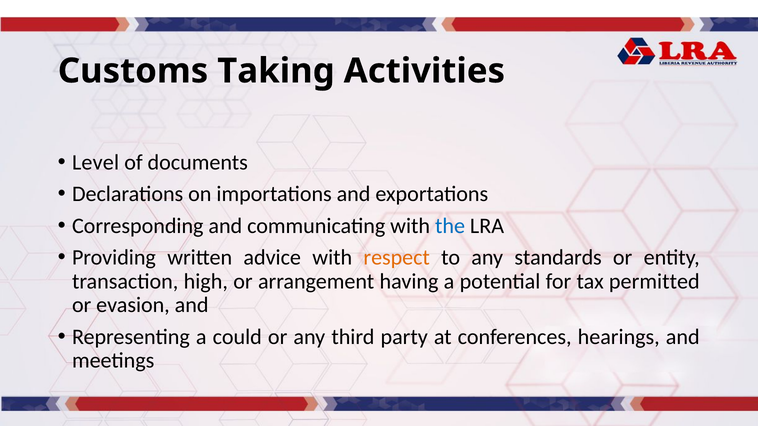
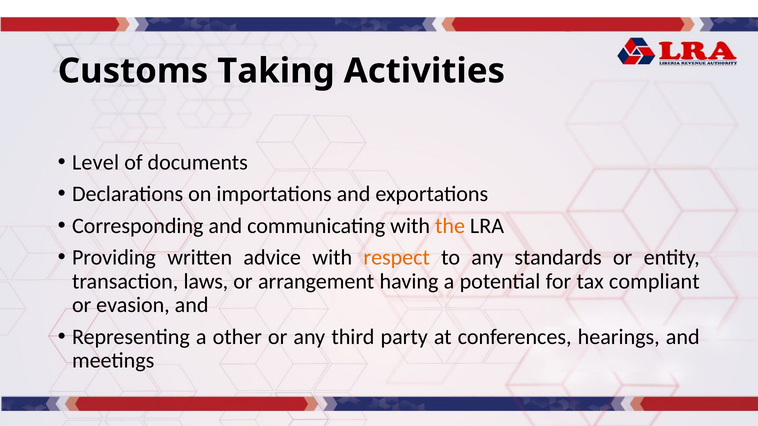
the colour: blue -> orange (450, 226)
high: high -> laws (206, 282)
permitted: permitted -> compliant (654, 282)
could: could -> other (237, 337)
